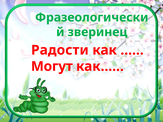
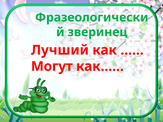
Радости: Радости -> Лучший (60, 50)
